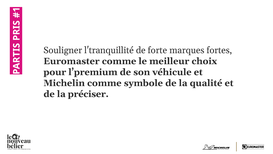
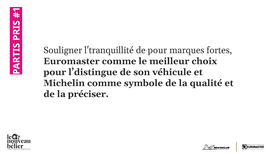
de forte: forte -> pour (157, 50)
l’premium: l’premium -> l’distingue (93, 72)
